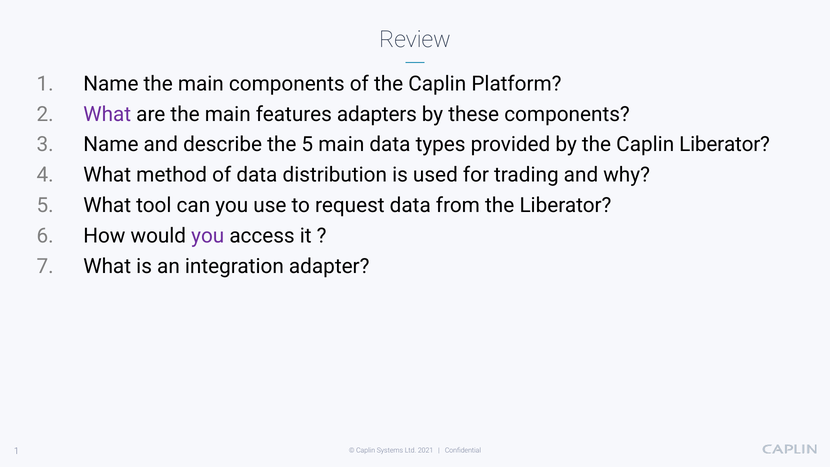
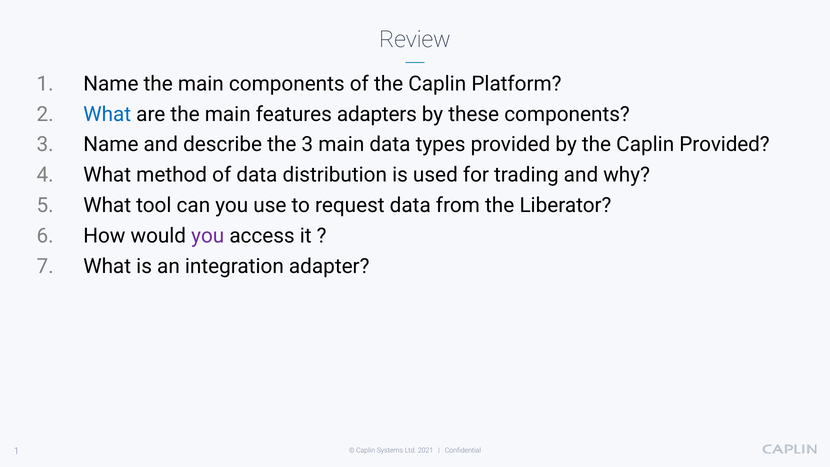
What colour: purple -> blue (107, 114)
the 5: 5 -> 3 (307, 145)
Caplin Liberator: Liberator -> Provided (724, 145)
